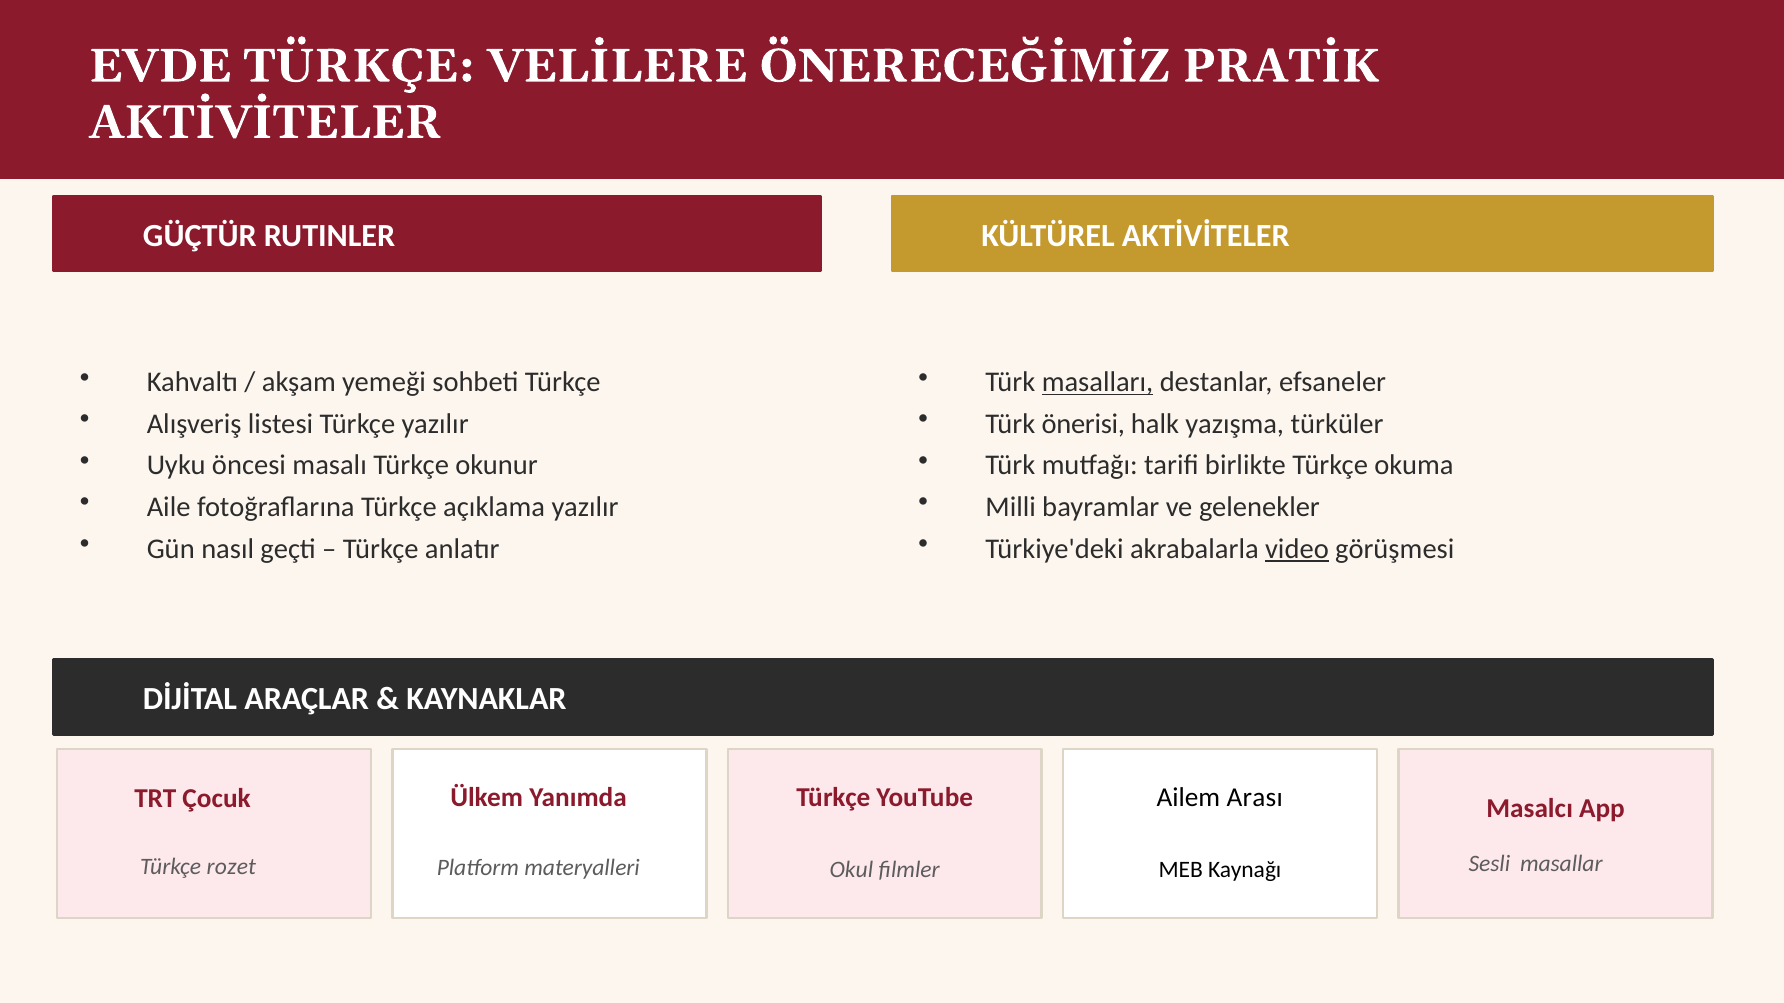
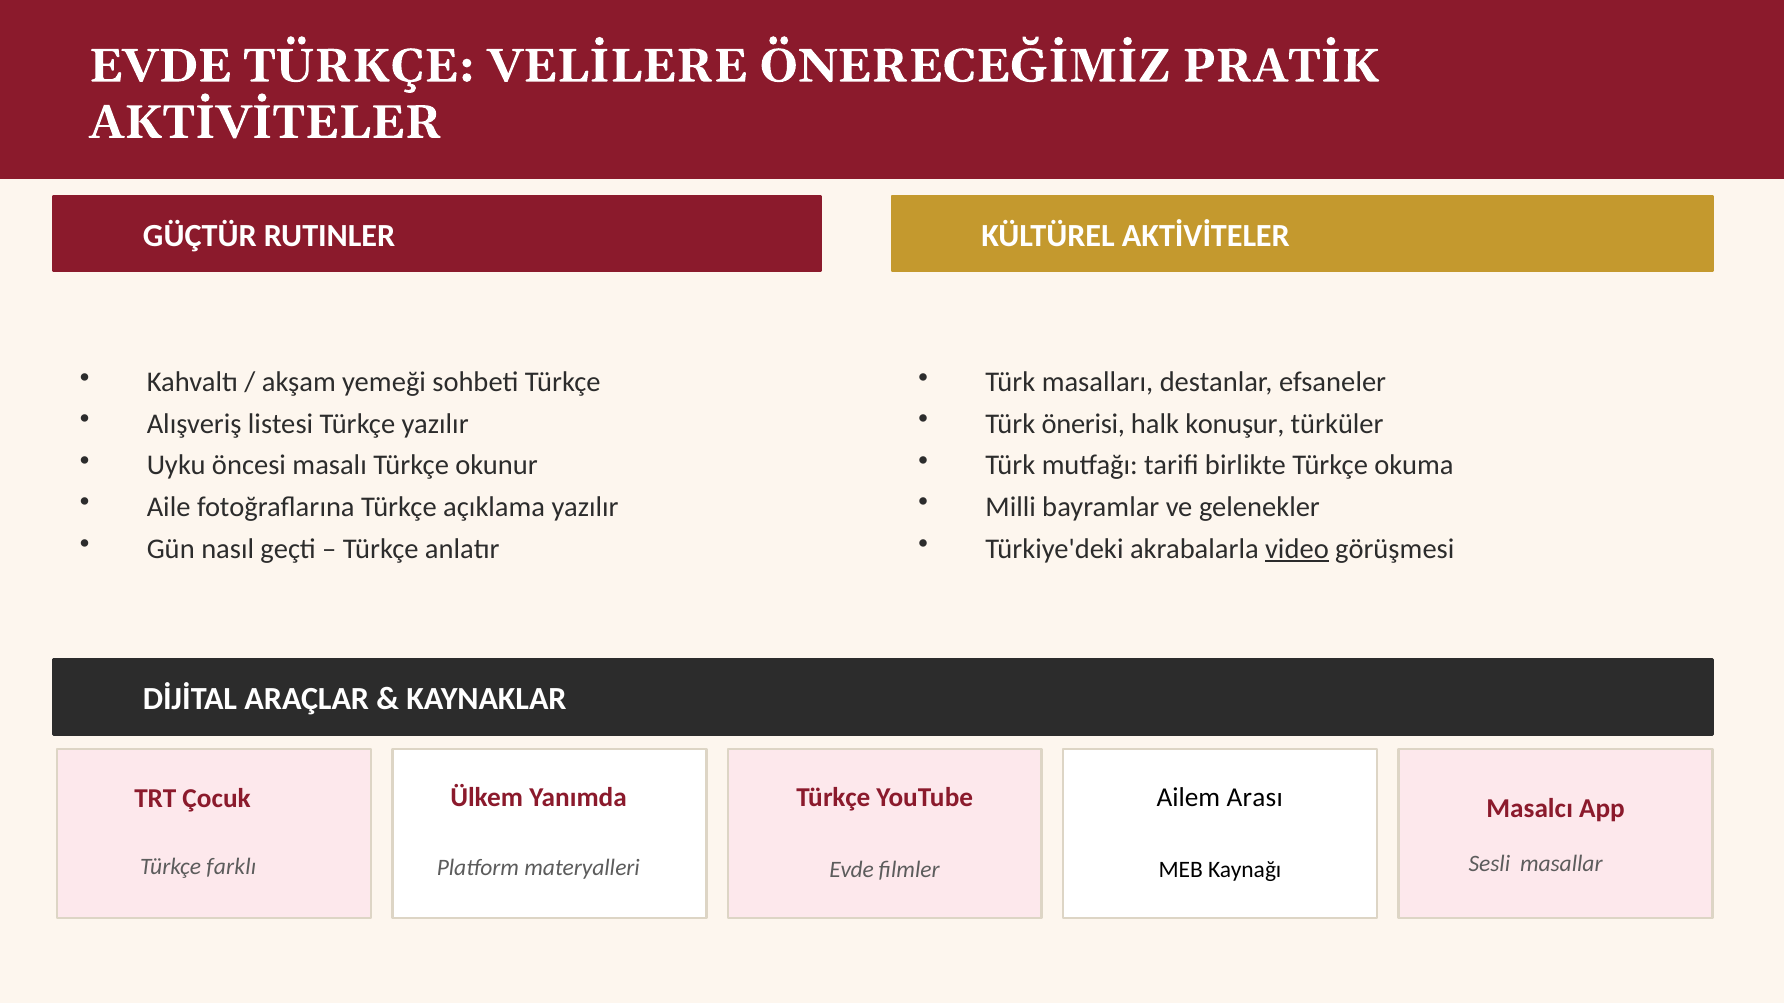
masalları underline: present -> none (1098, 382)
yazışma: yazışma -> konuşur (1235, 424)
rozet: rozet -> farklı (231, 867)
Okul: Okul -> Evde (852, 870)
